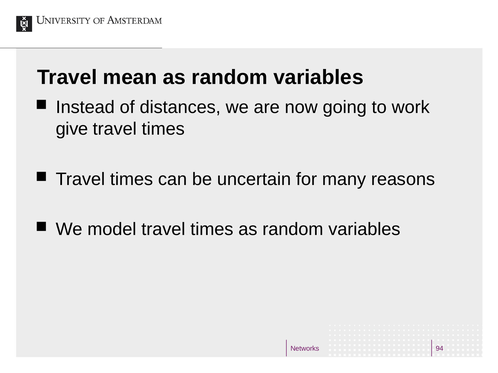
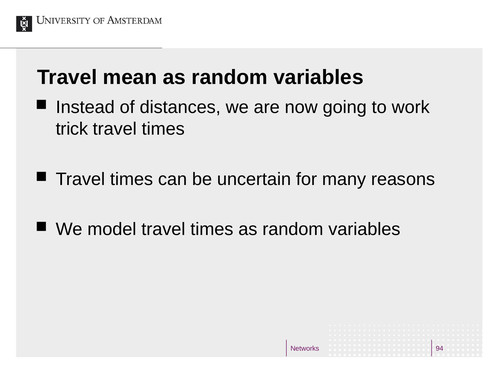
give: give -> trick (72, 129)
